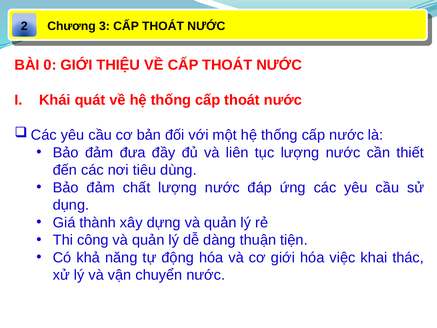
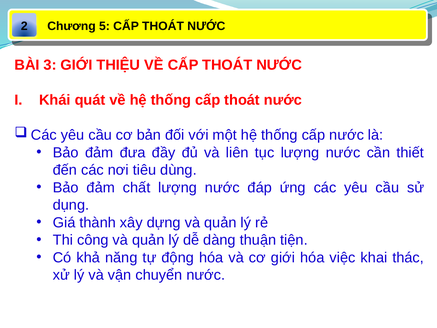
3: 3 -> 5 (104, 26)
0: 0 -> 3 (50, 65)
